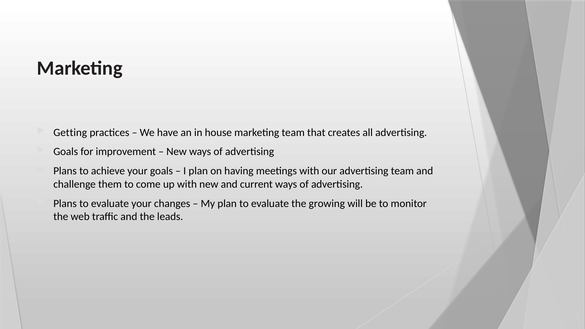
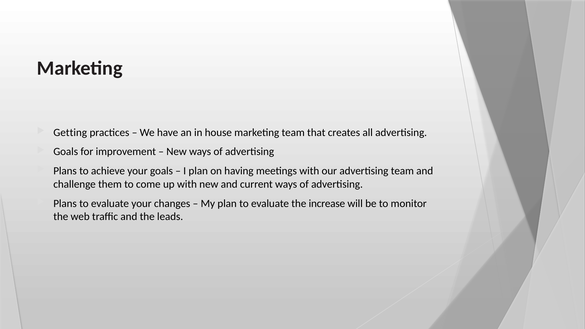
growing: growing -> increase (327, 203)
